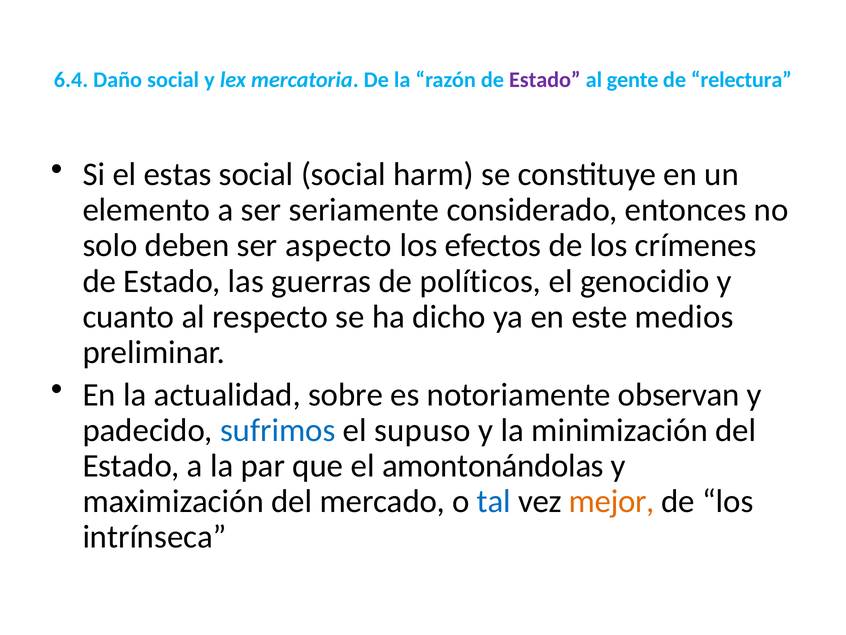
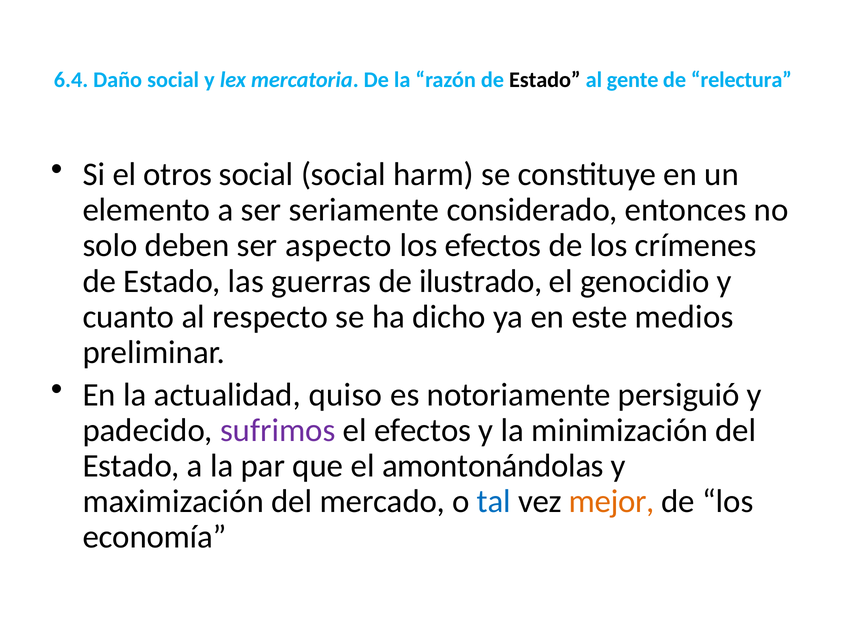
Estado colour: purple -> black (545, 80)
estas: estas -> otros (178, 174)
políticos: políticos -> ilustrado (481, 281)
sobre: sobre -> quiso (345, 394)
observan: observan -> persiguió (679, 394)
sufrimos colour: blue -> purple (278, 430)
el supuso: supuso -> efectos (423, 430)
intrínseca: intrínseca -> economía (155, 536)
